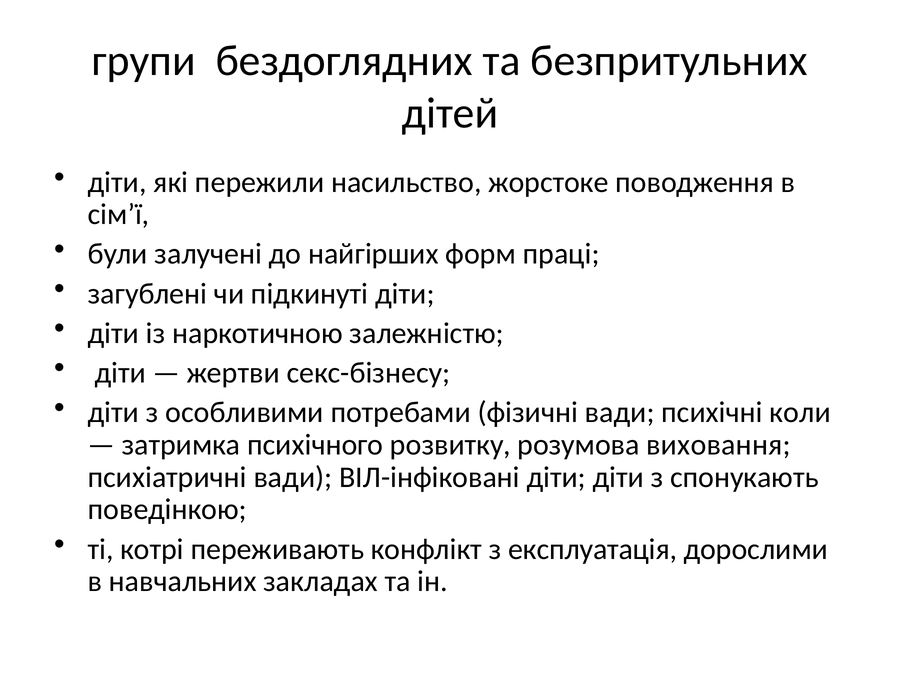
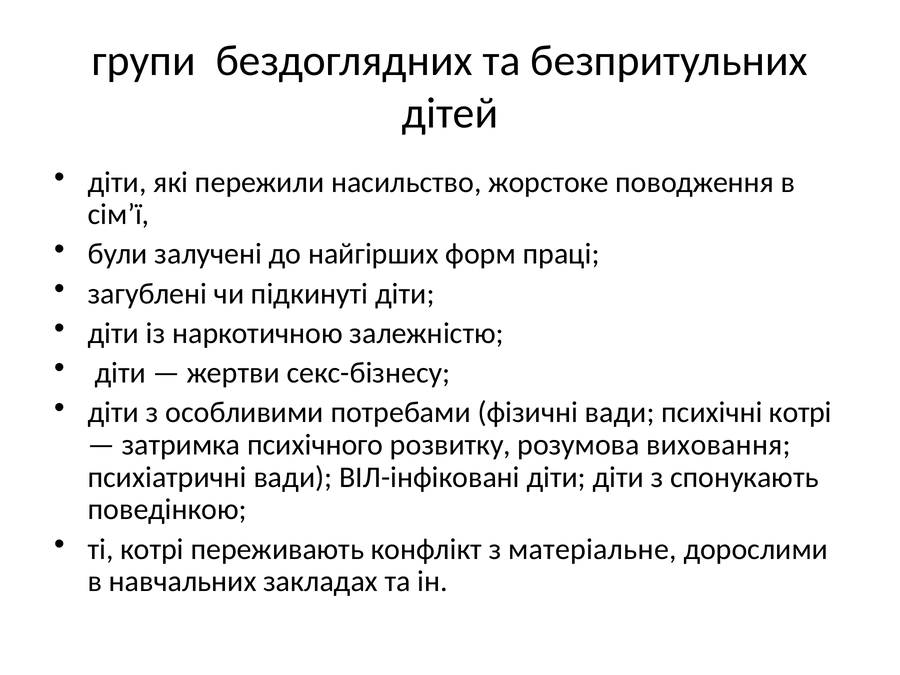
психічні коли: коли -> котрі (800, 412)
експлуатація: експлуатація -> матеріальне (592, 549)
